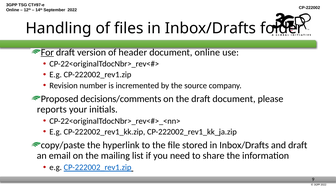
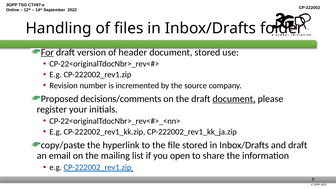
document online: online -> stored (207, 52)
document underline: none -> present (234, 99)
reports: reports -> register (52, 109)
need: need -> open (180, 156)
